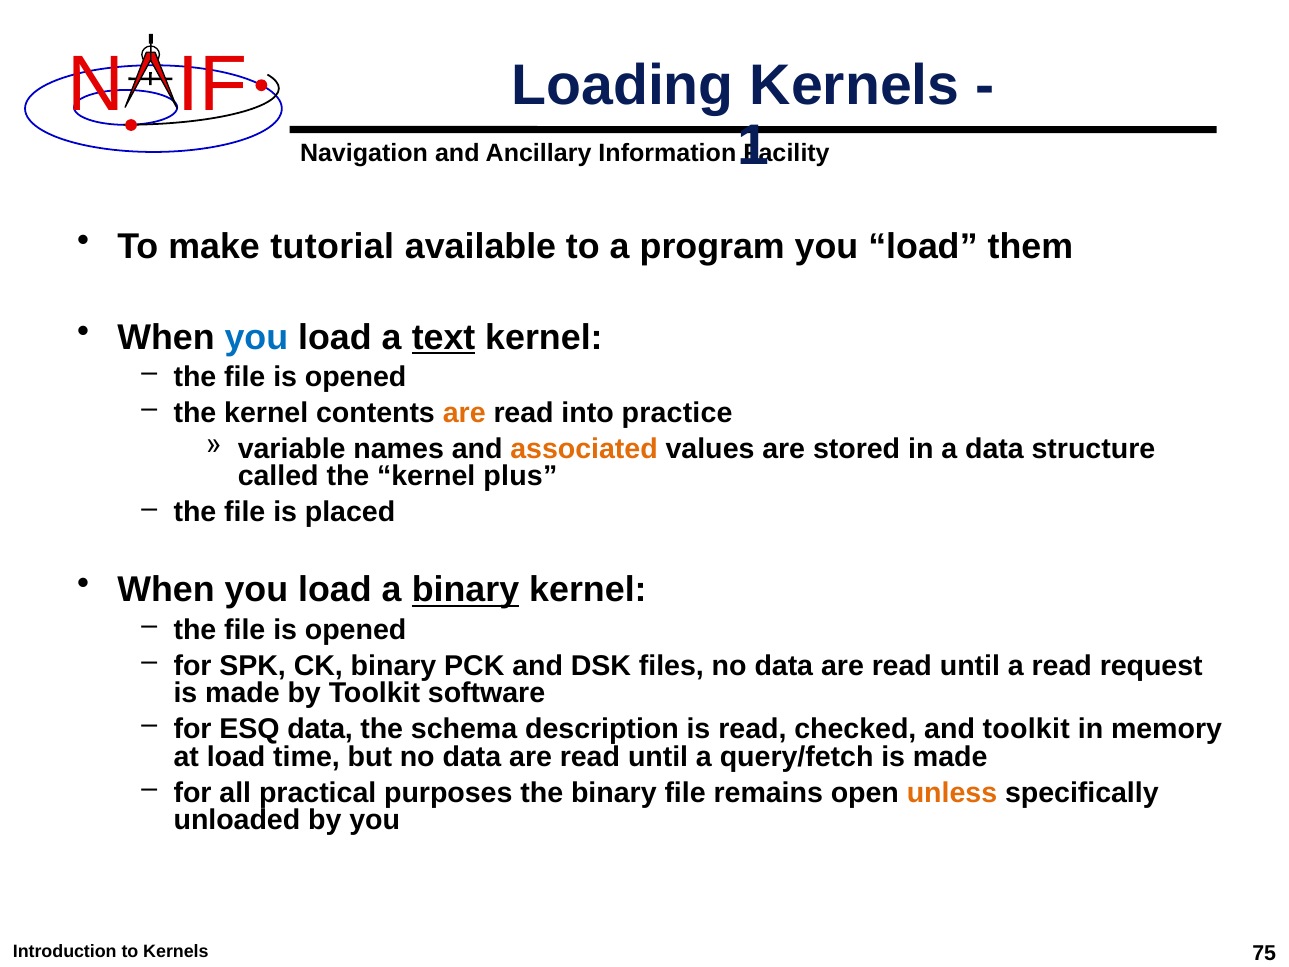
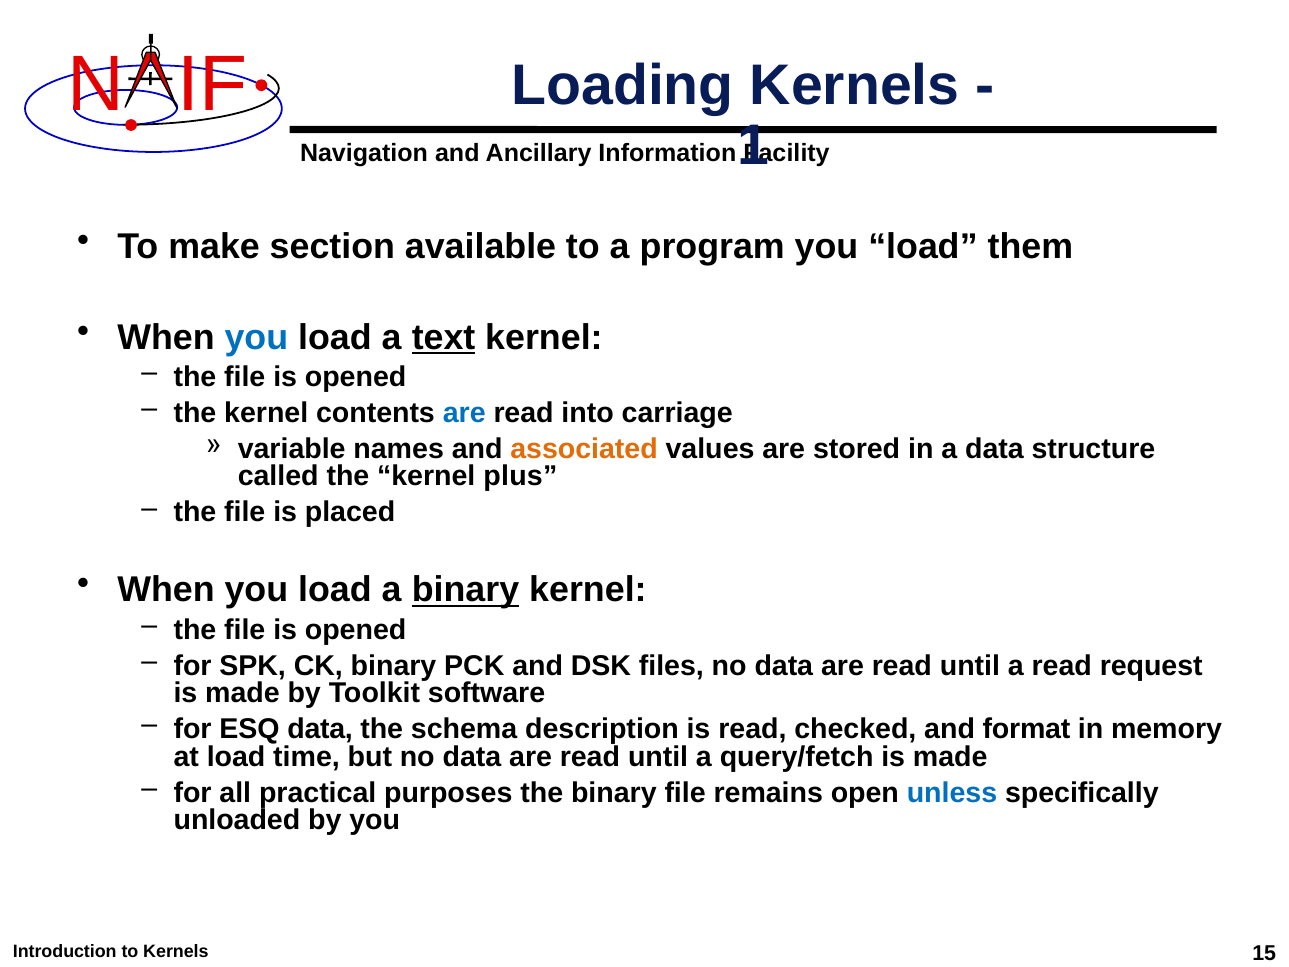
tutorial: tutorial -> section (332, 247)
are colour: orange -> blue (464, 413)
practice: practice -> carriage (677, 413)
and toolkit: toolkit -> format (1027, 729)
unless colour: orange -> blue (952, 793)
75: 75 -> 15 (1264, 954)
